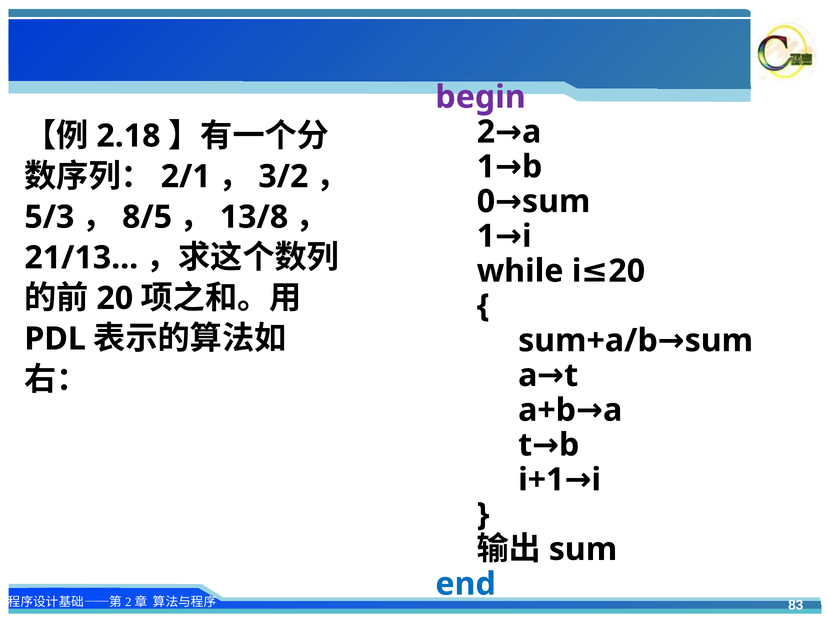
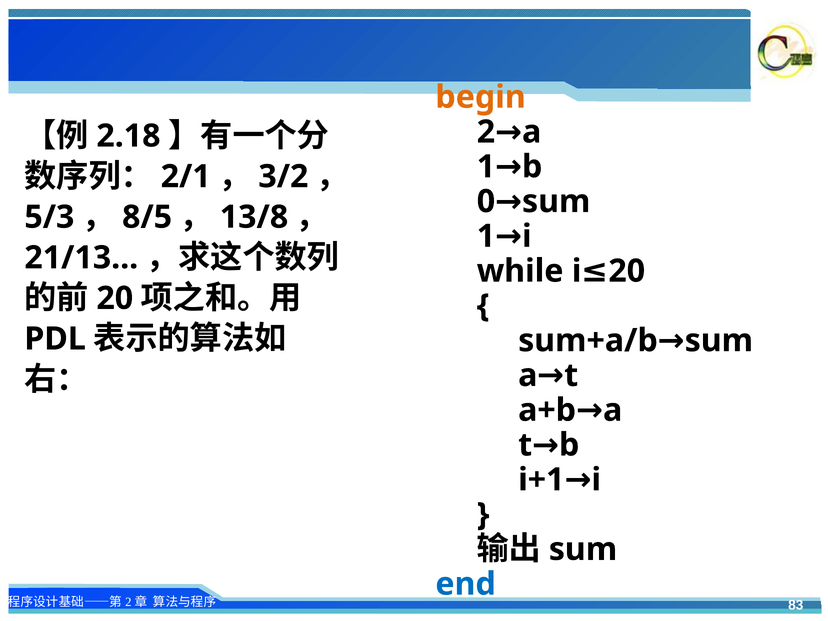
begin colour: purple -> orange (481, 97)
